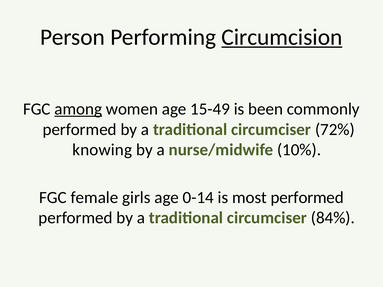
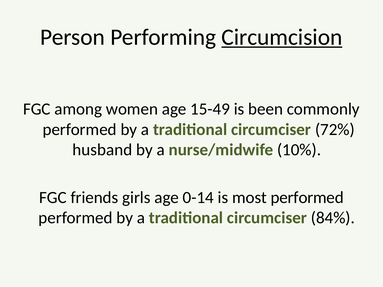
among underline: present -> none (78, 109)
knowing: knowing -> husband (102, 150)
female: female -> friends (94, 198)
